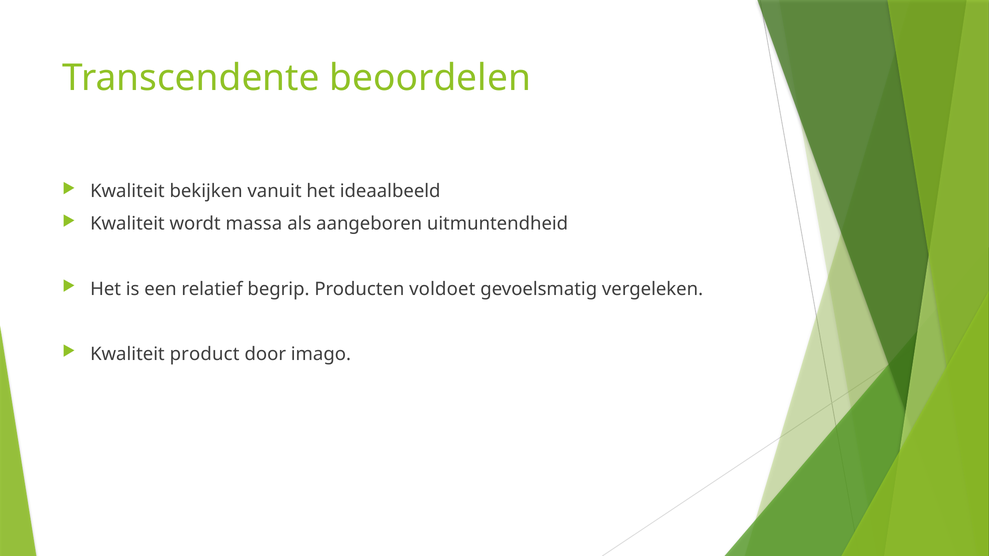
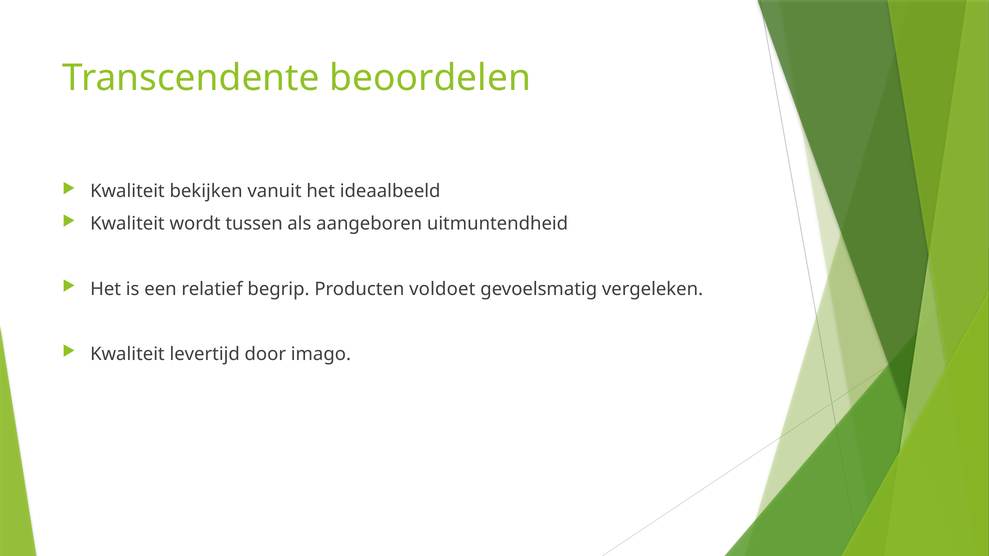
massa: massa -> tussen (254, 224)
product: product -> levertijd (205, 354)
